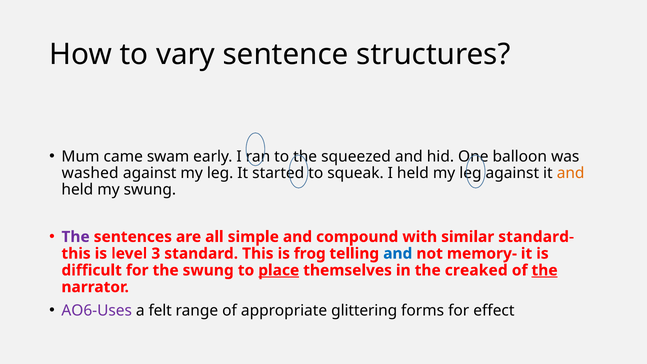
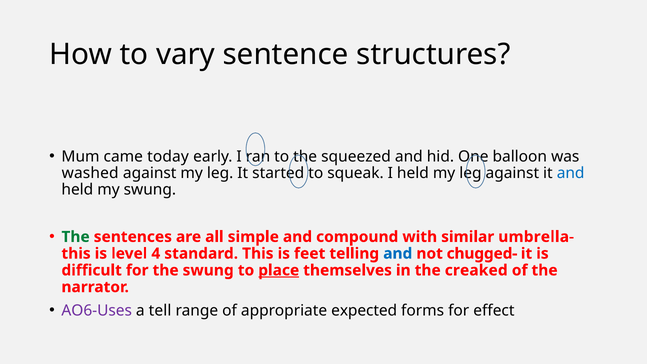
swam: swam -> today (168, 156)
and colour: orange -> blue (571, 173)
The colour: purple -> green (76, 237)
standard-: standard- -> umbrella- (536, 237)
3: 3 -> 4 (156, 254)
frog: frog -> feet (310, 254)
memory-: memory- -> chugged- (482, 254)
the underline: present -> none (545, 270)
felt: felt -> tell (160, 310)
glittering: glittering -> expected (364, 310)
